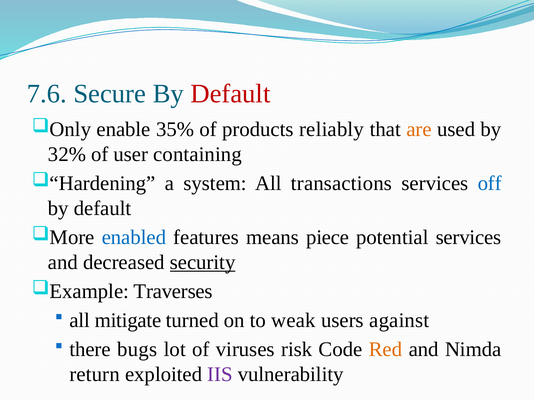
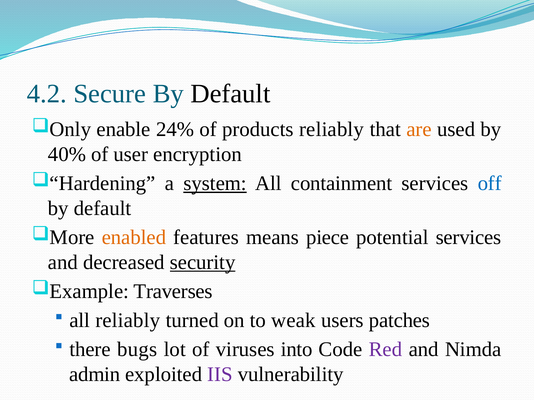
7.6: 7.6 -> 4.2 (47, 94)
Default colour: red -> black (230, 94)
35%: 35% -> 24% (175, 130)
32%: 32% -> 40% (67, 155)
containing: containing -> encryption (198, 155)
system underline: none -> present (215, 184)
transactions: transactions -> containment (342, 184)
enabled colour: blue -> orange (134, 238)
all mitigate: mitigate -> reliably (128, 321)
against: against -> patches (399, 321)
risk: risk -> into (297, 350)
Red colour: orange -> purple (386, 350)
return: return -> admin (95, 375)
